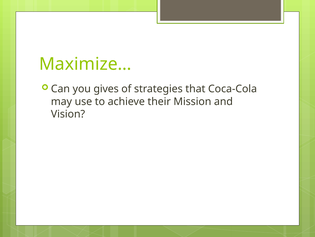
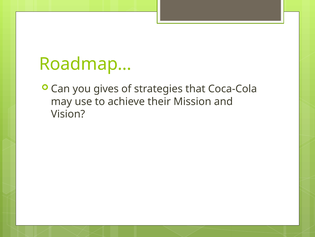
Maximize…: Maximize… -> Roadmap… (85, 64)
